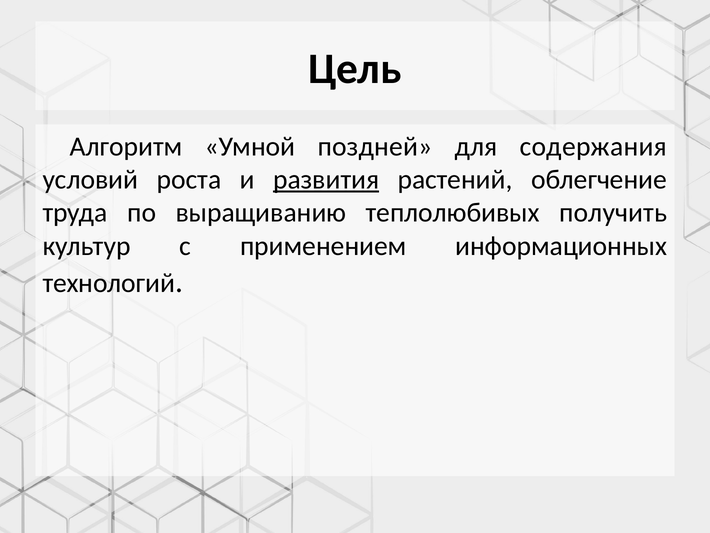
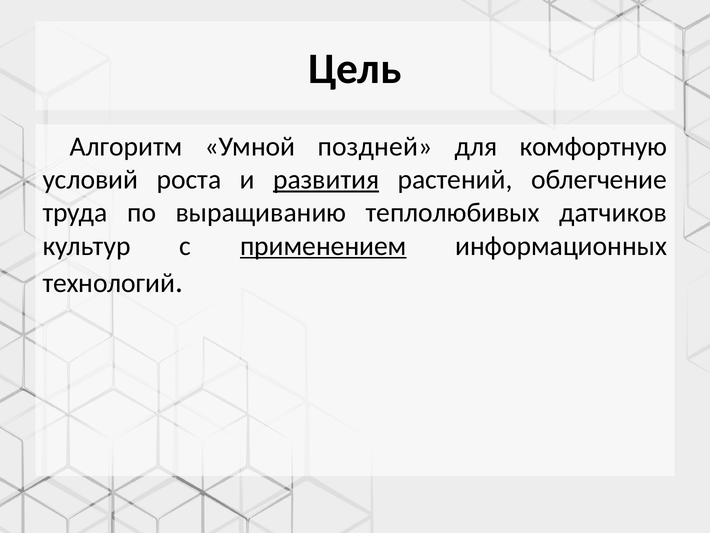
содержания: содержания -> комфортную (593, 146)
получить: получить -> датчиков (613, 213)
применением underline: none -> present (323, 246)
